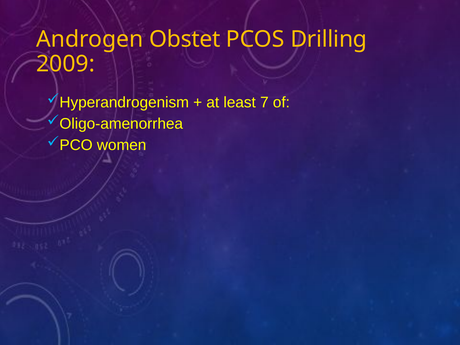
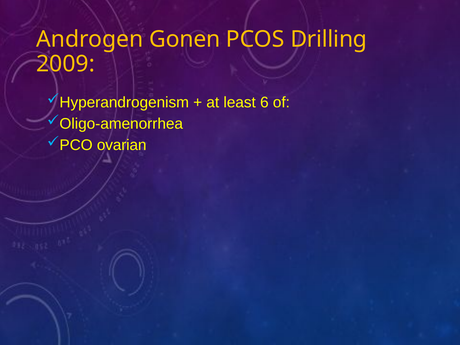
Obstet: Obstet -> Gonen (185, 39)
7: 7 -> 6 (264, 102)
women: women -> ovarian (122, 145)
